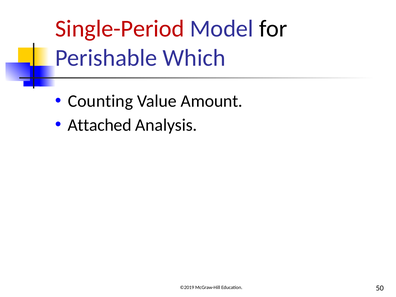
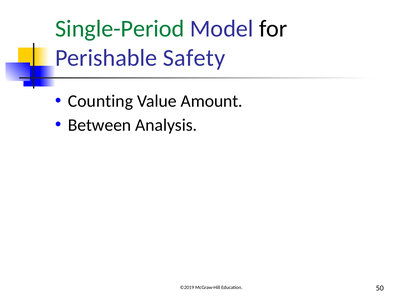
Single-Period colour: red -> green (120, 29)
Which: Which -> Safety (194, 58)
Attached: Attached -> Between (100, 125)
